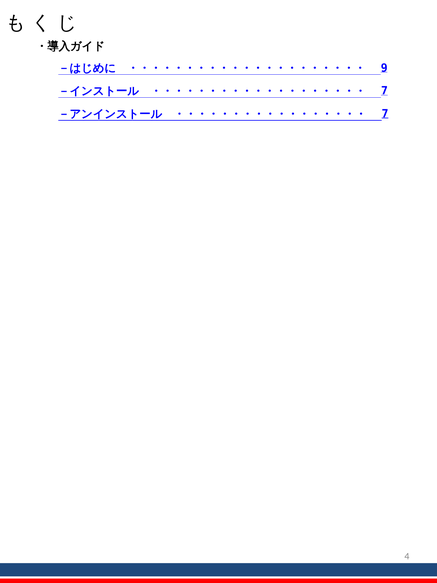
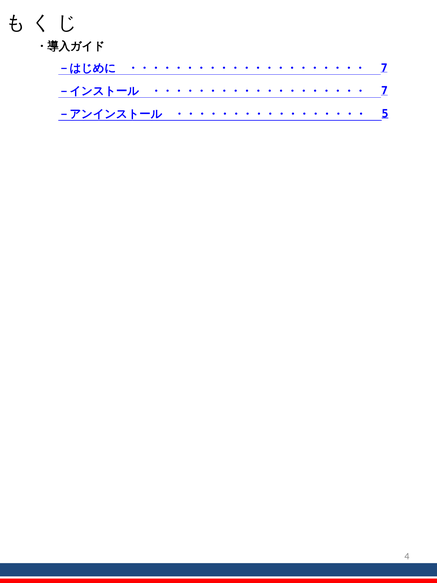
9: 9 -> 7 (384, 68)
7: 7 -> 5 (385, 114)
